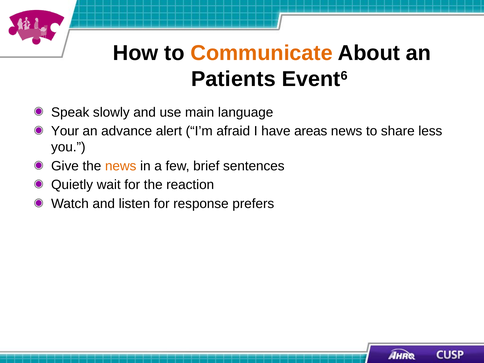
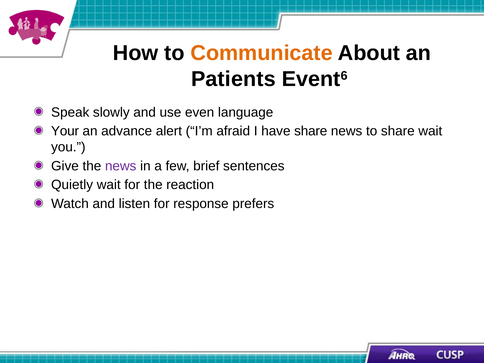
main: main -> even (200, 112)
have areas: areas -> share (311, 131)
share less: less -> wait (430, 131)
news colour: orange -> purple (121, 166)
